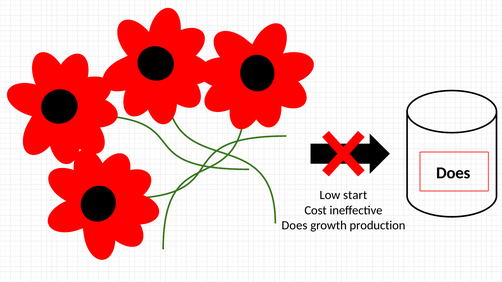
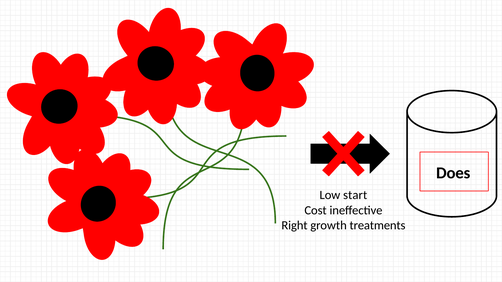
Does: Does -> Right (295, 226)
production: production -> treatments (377, 226)
